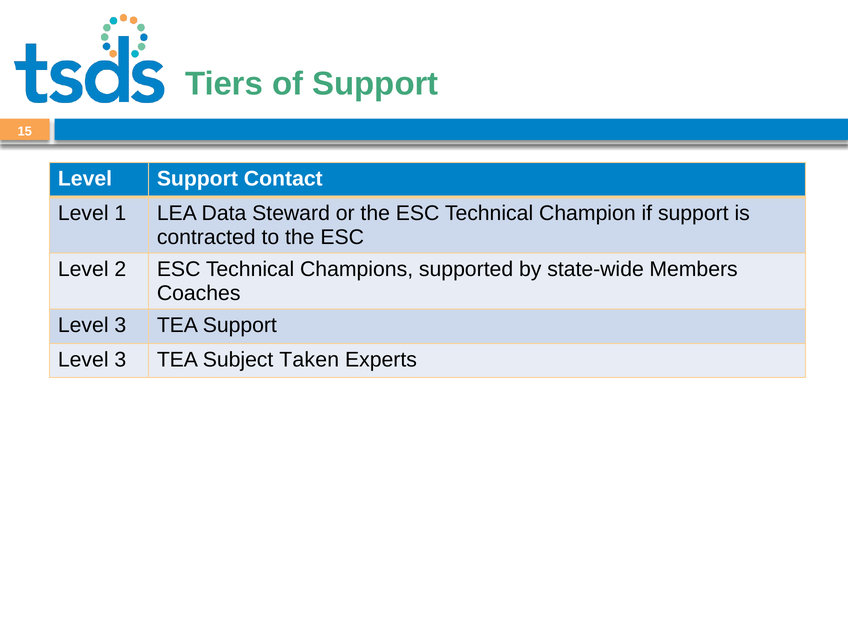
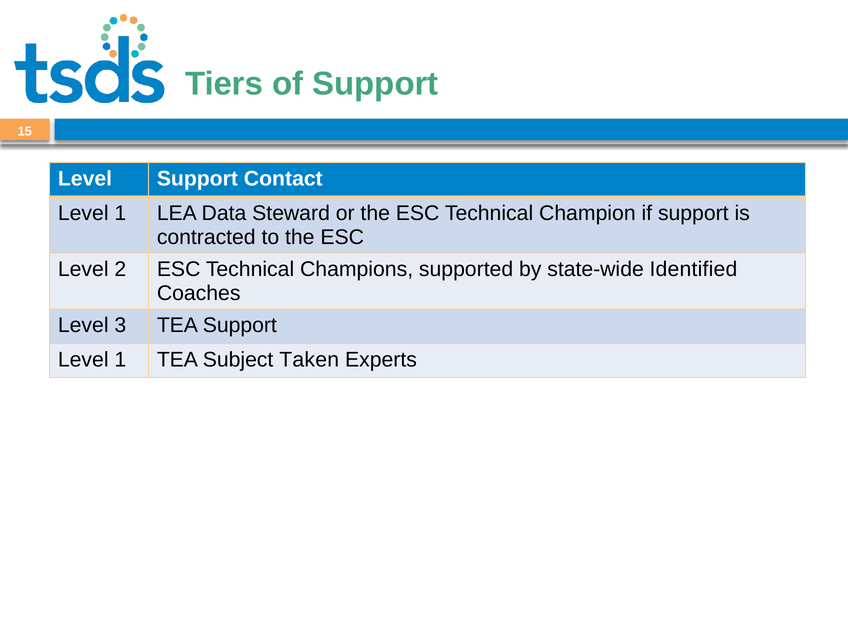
Members: Members -> Identified (693, 269)
3: 3 -> 1 (120, 360)
